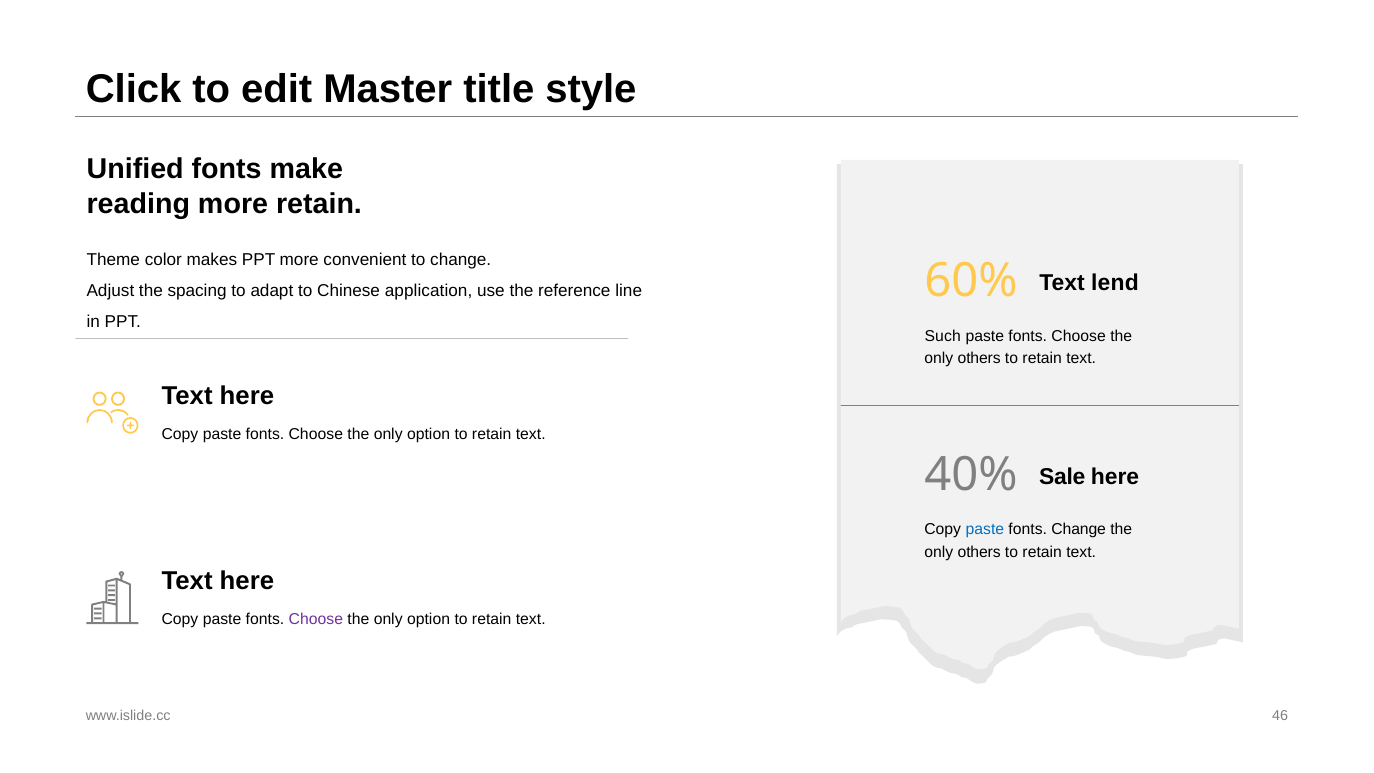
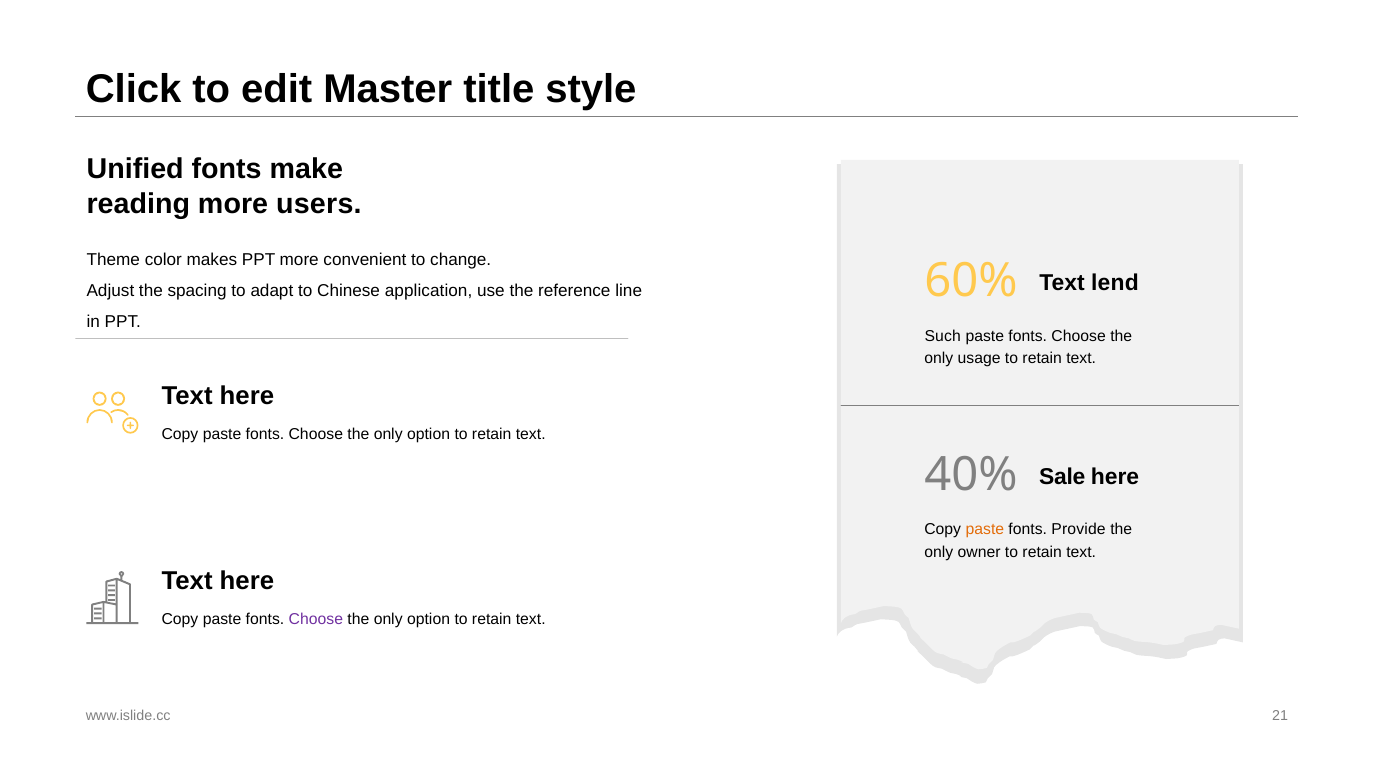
more retain: retain -> users (319, 204)
others: others -> usage (979, 359)
paste colour: blue -> orange (985, 530)
fonts Change: Change -> Provide (1079, 530)
others: others -> owner (979, 552)
46: 46 -> 21 (1280, 716)
